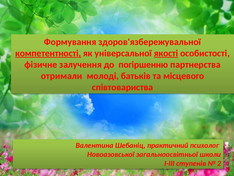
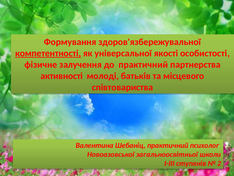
якості underline: present -> none (166, 53)
до погіршенню: погіршенню -> практичний (143, 64)
отримали: отримали -> активності (62, 76)
